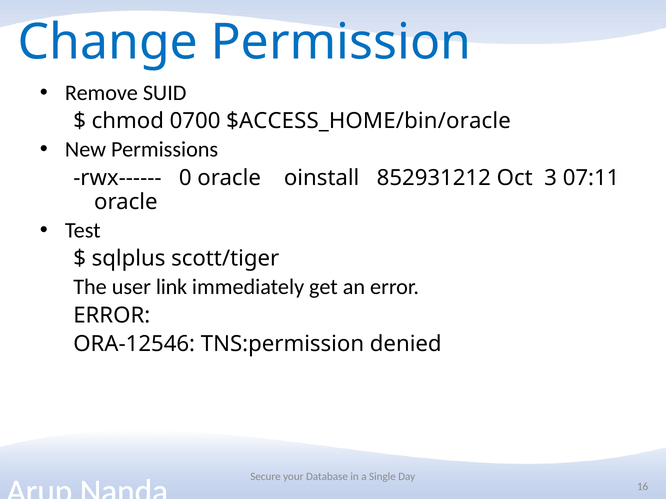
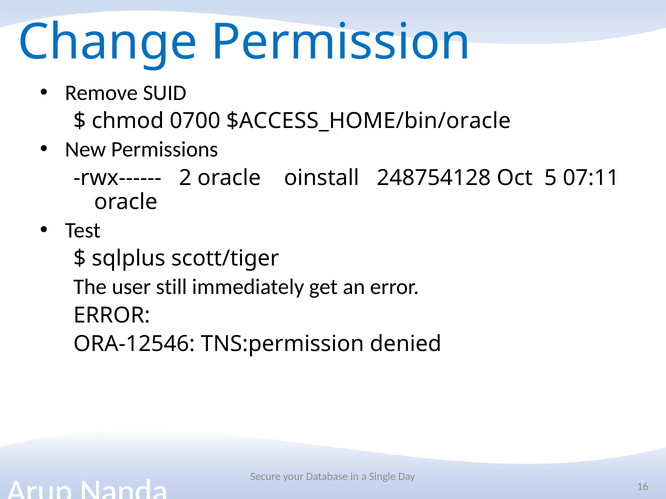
0: 0 -> 2 (185, 178)
852931212: 852931212 -> 248754128 (434, 178)
3: 3 -> 5 (551, 178)
link: link -> still (171, 287)
